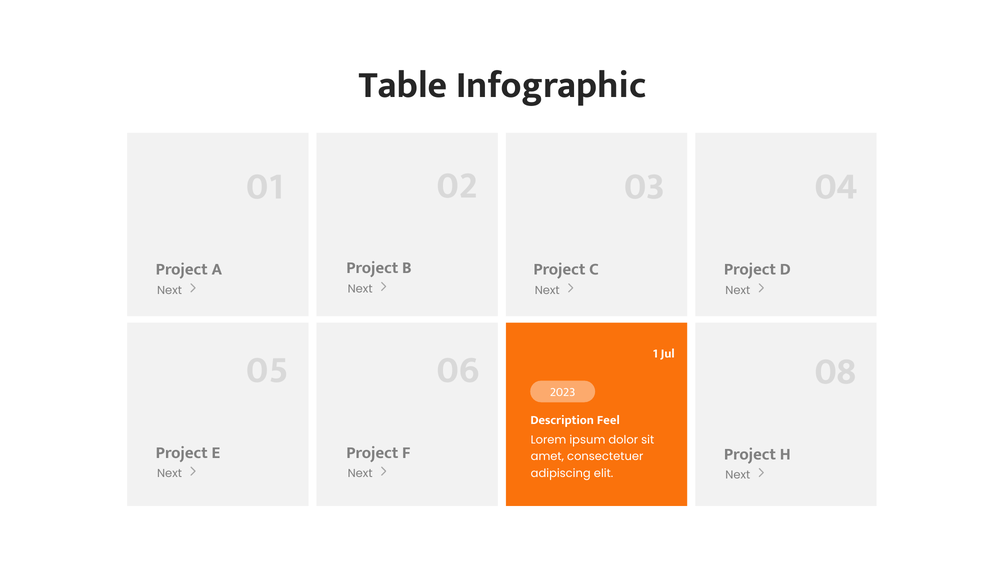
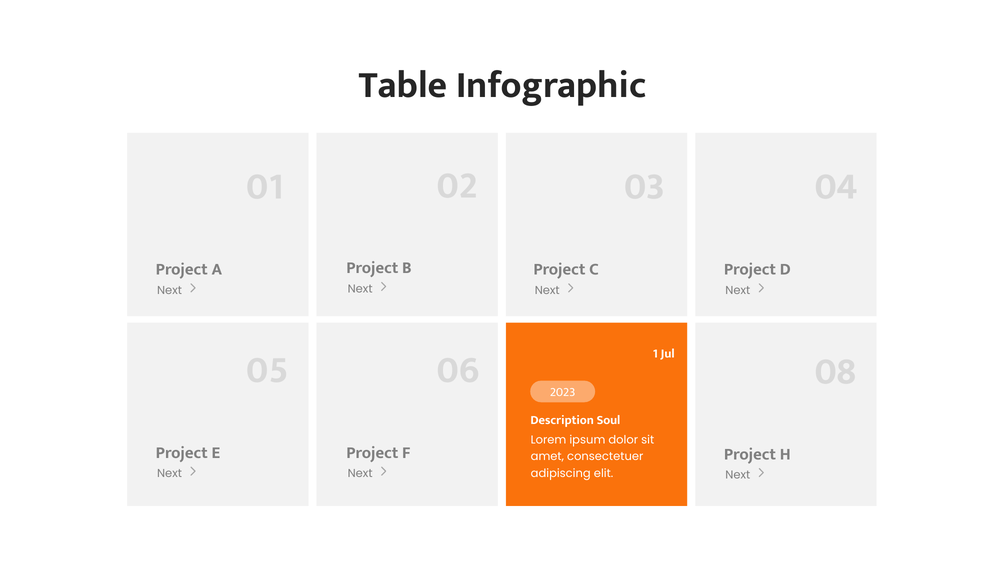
Feel: Feel -> Soul (608, 420)
